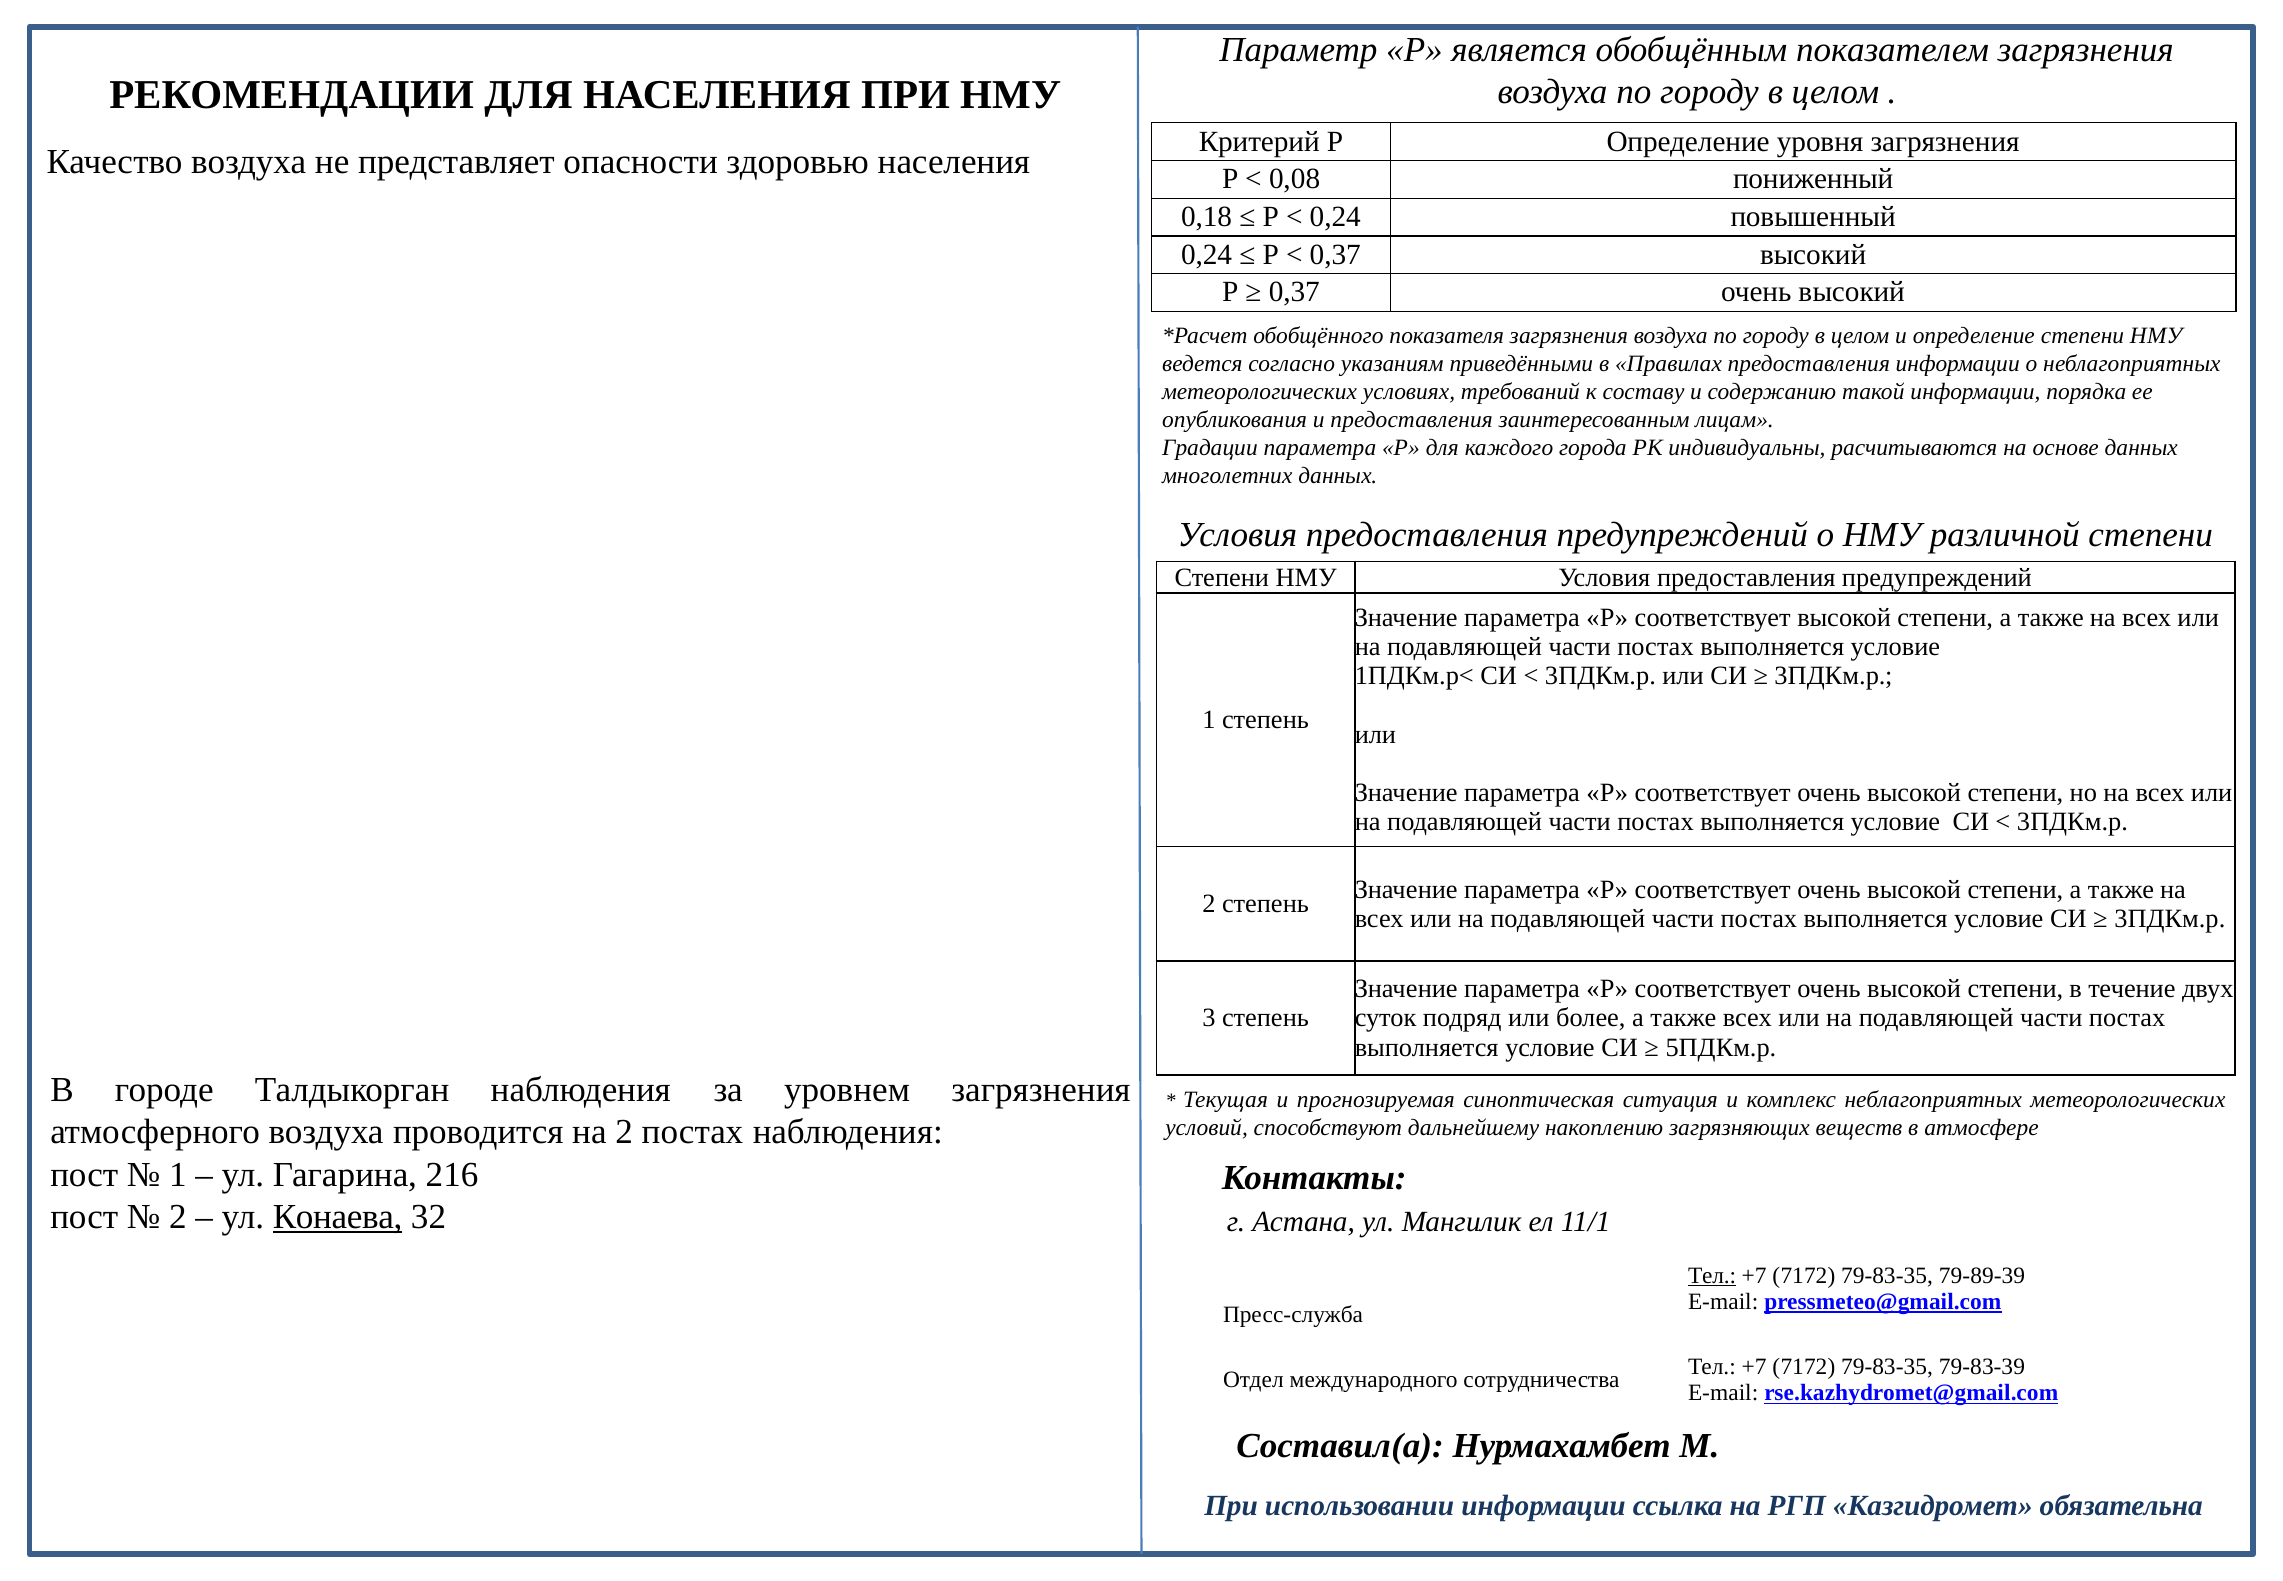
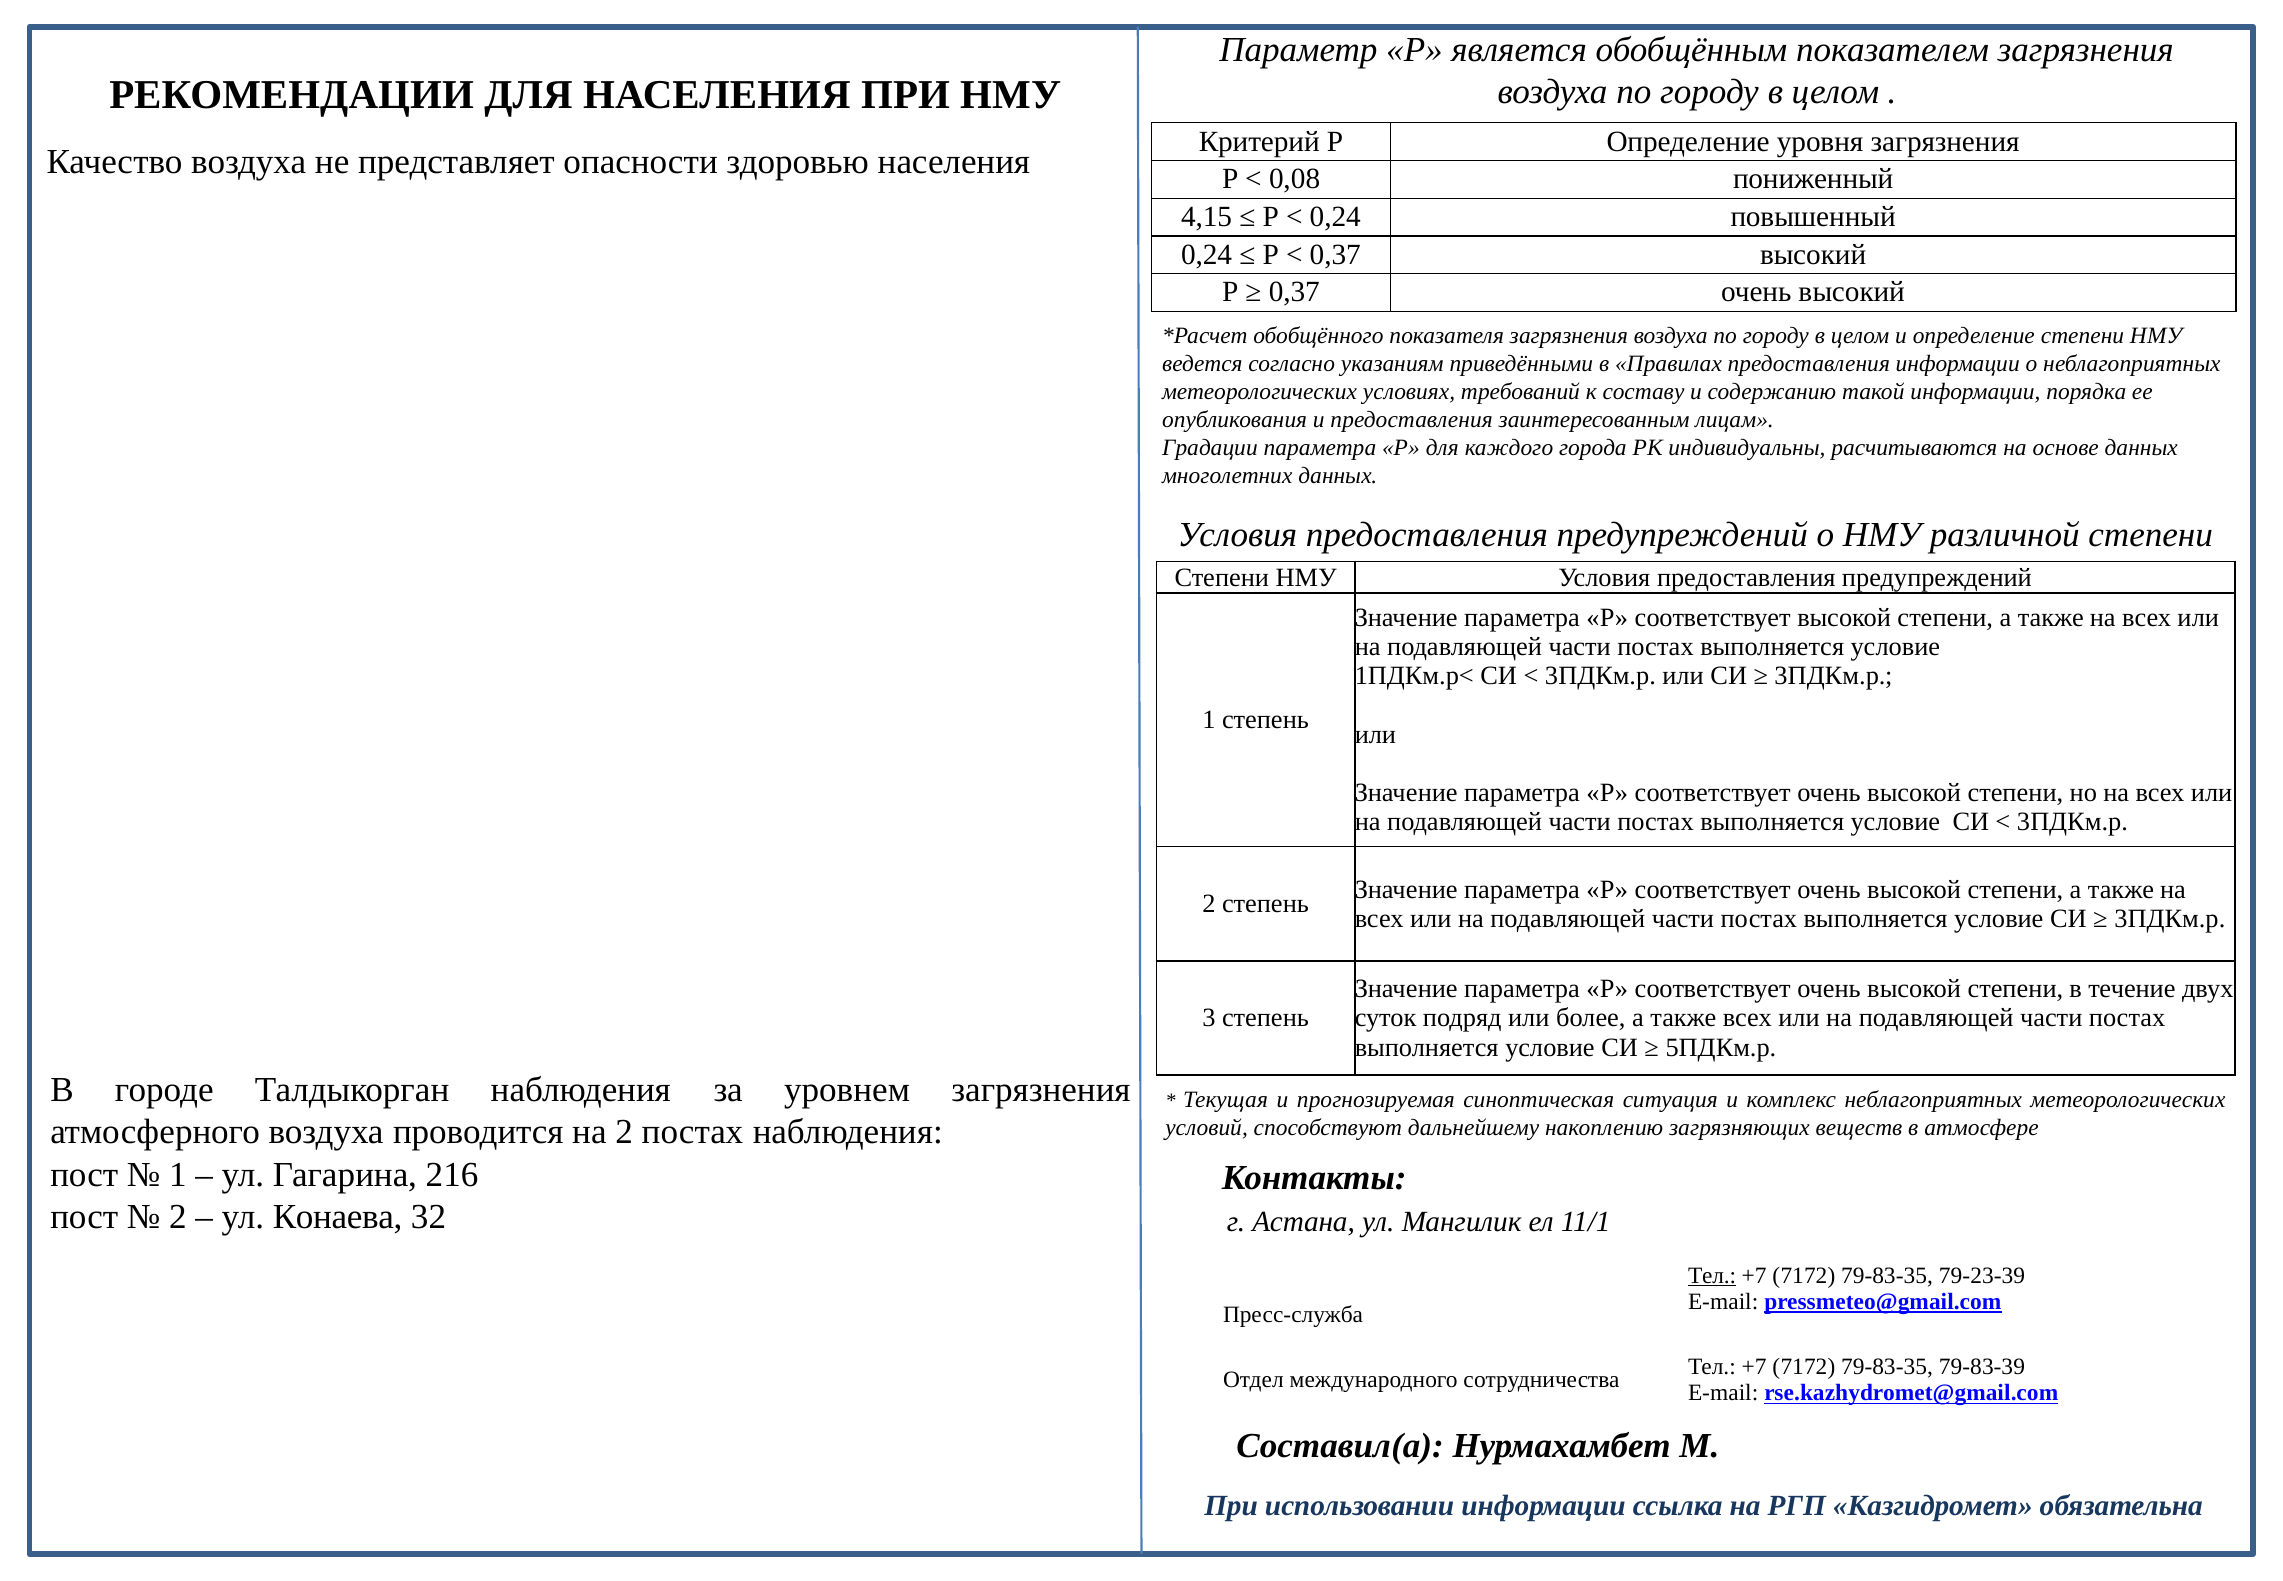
0,18: 0,18 -> 4,15 (1207, 217)
Конаева underline: present -> none (338, 1216)
79-89-39: 79-89-39 -> 79-23-39 (1982, 1275)
